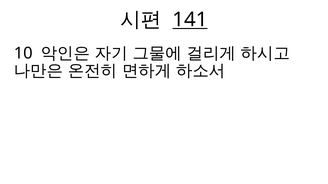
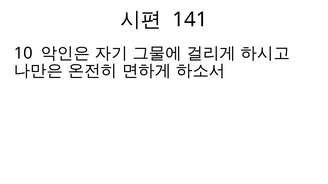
141 underline: present -> none (190, 20)
